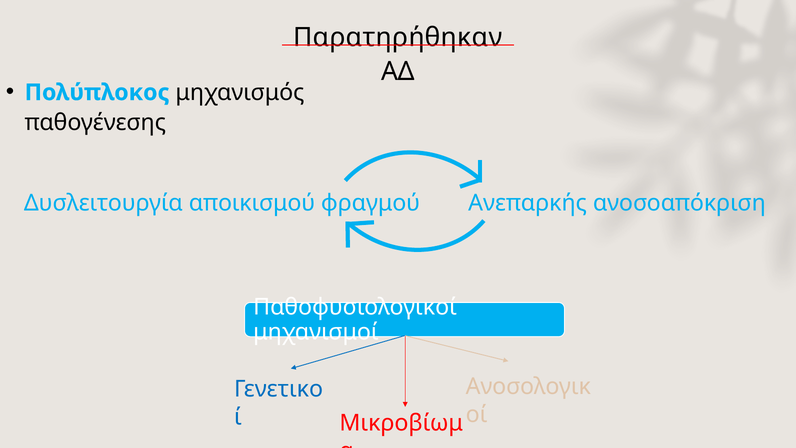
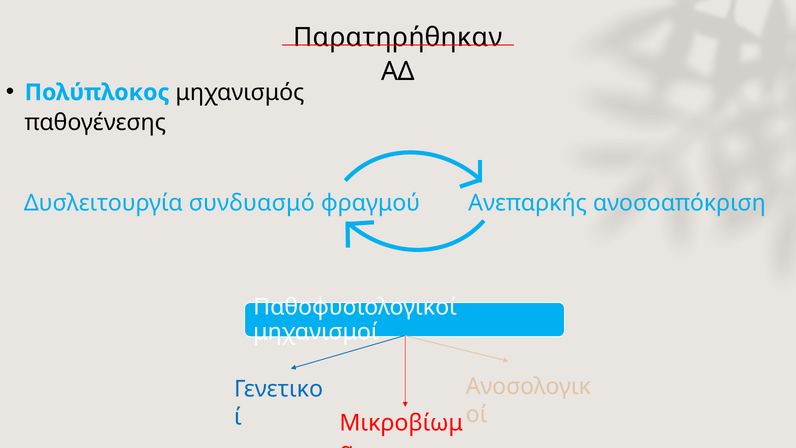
αποικισμού: αποικισμού -> συνδυασμό (252, 203)
